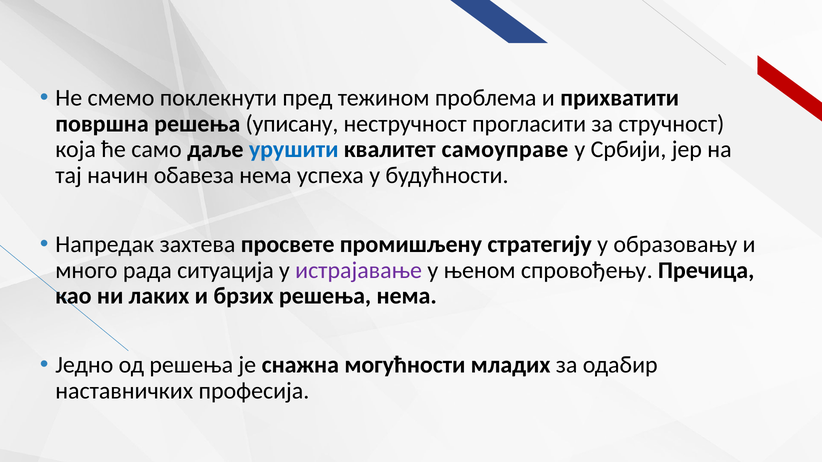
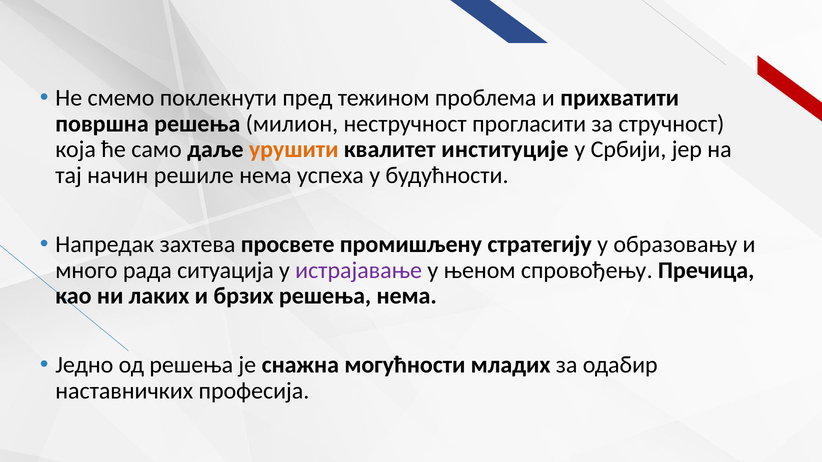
уписану: уписану -> милион (292, 124)
урушити colour: blue -> orange (294, 150)
самоуправе: самоуправе -> институције (505, 150)
обавеза: обавеза -> решиле (194, 176)
